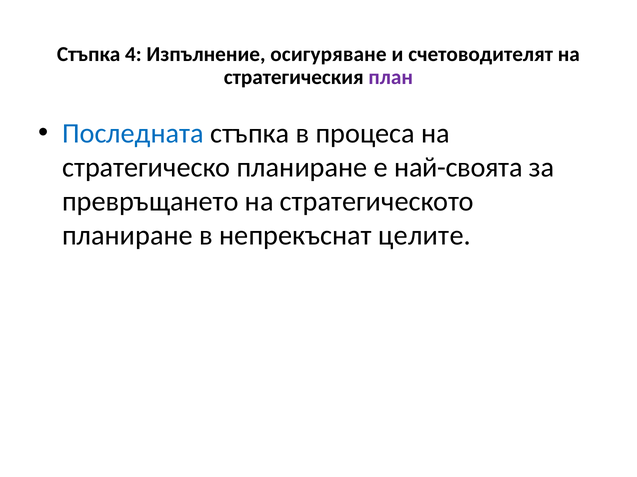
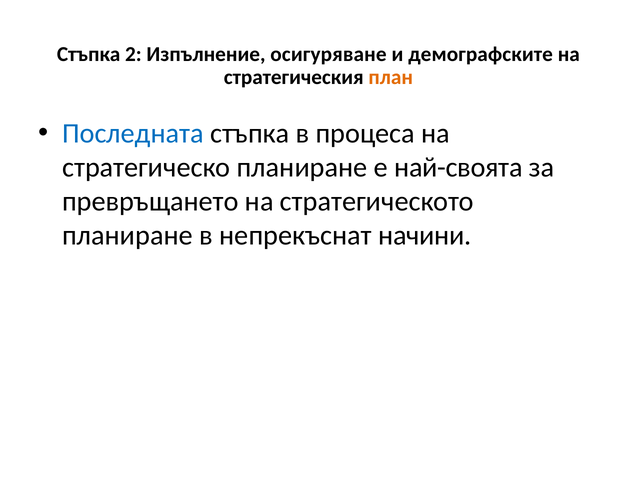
4: 4 -> 2 (133, 55)
счетоводителят: счетоводителят -> демографските (481, 55)
план colour: purple -> orange (391, 77)
целите: целите -> начини (425, 236)
